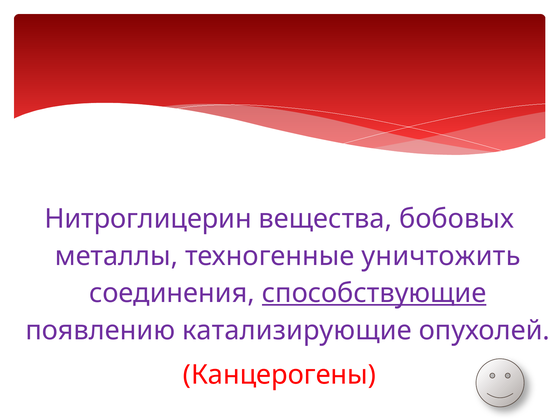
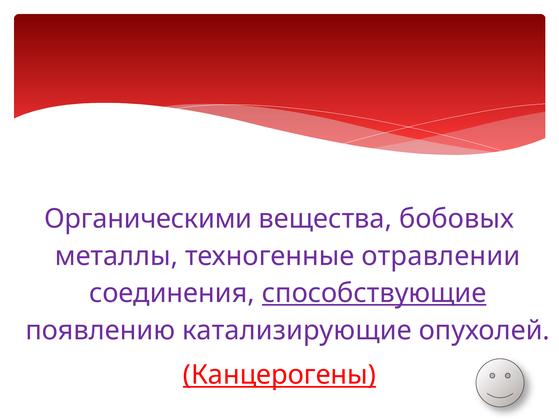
Нитроглицерин: Нитроглицерин -> Органическими (148, 219)
уничтожить: уничтожить -> отравлении (441, 256)
Канцерогены underline: none -> present (279, 374)
